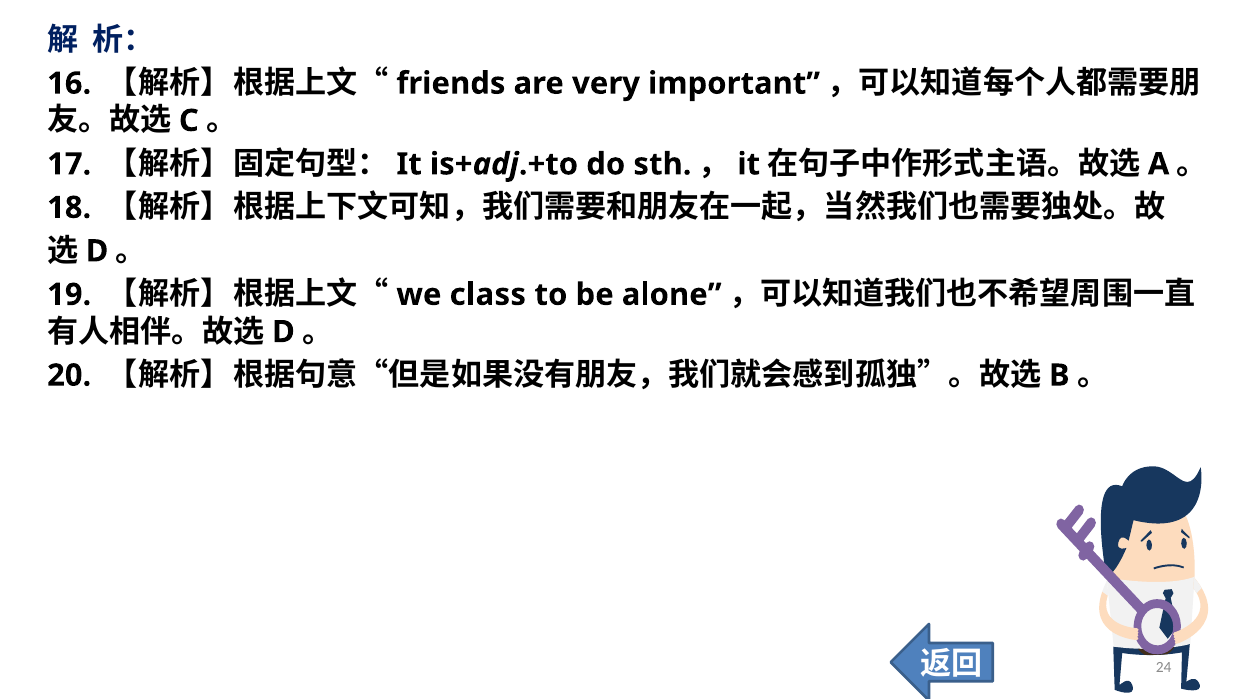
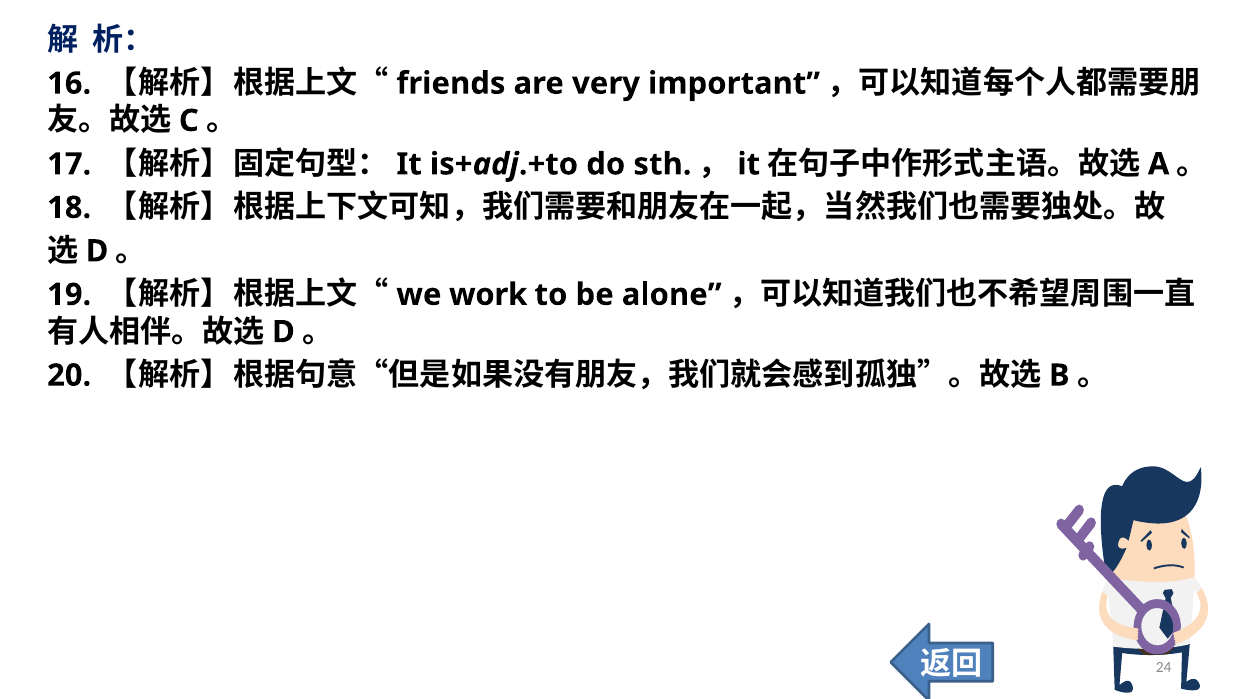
class: class -> work (488, 295)
